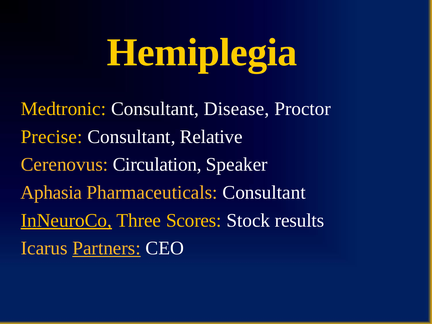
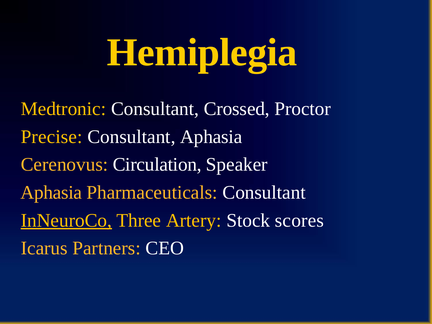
Disease: Disease -> Crossed (237, 109)
Consultant Relative: Relative -> Aphasia (211, 137)
Scores: Scores -> Artery (194, 220)
results: results -> scores (299, 220)
Partners underline: present -> none (107, 248)
